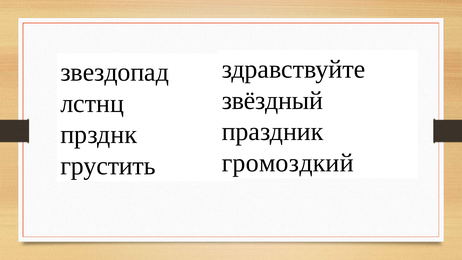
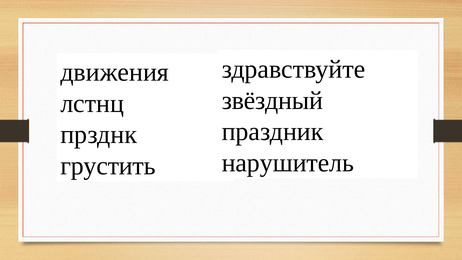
звездопад: звездопад -> движения (115, 72)
громоздкий: громоздкий -> нарушитель (288, 163)
